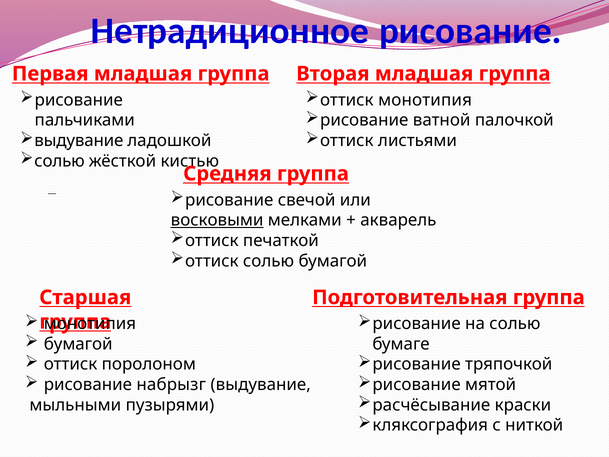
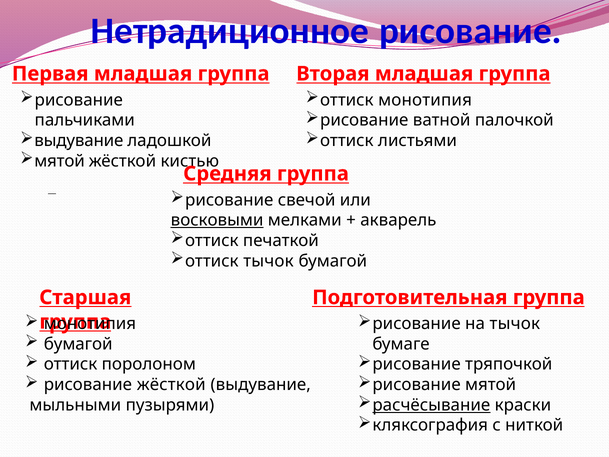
солью: солью -> мятой (60, 161)
оттиск солью: солью -> тычок (268, 261)
на солью: солью -> тычок (515, 324)
рисование набрызг: набрызг -> жёсткой (171, 384)
расчёсывание underline: none -> present (431, 405)
